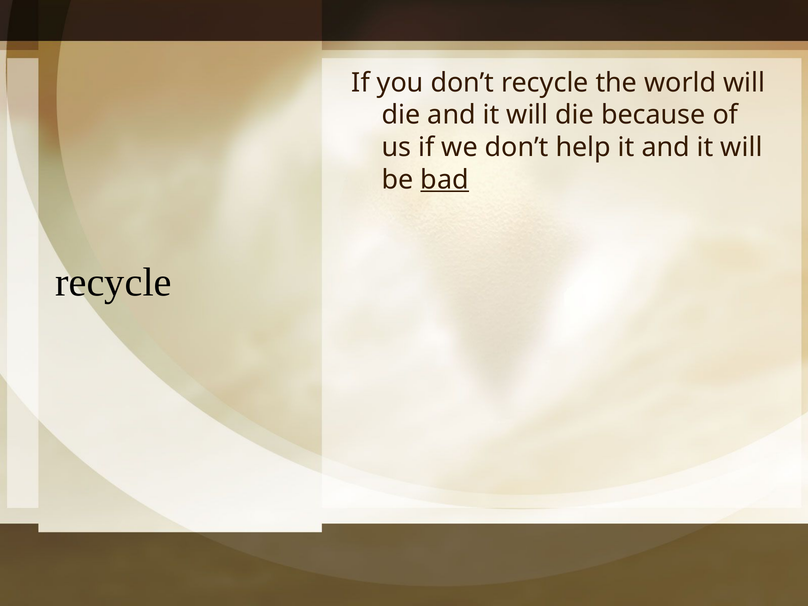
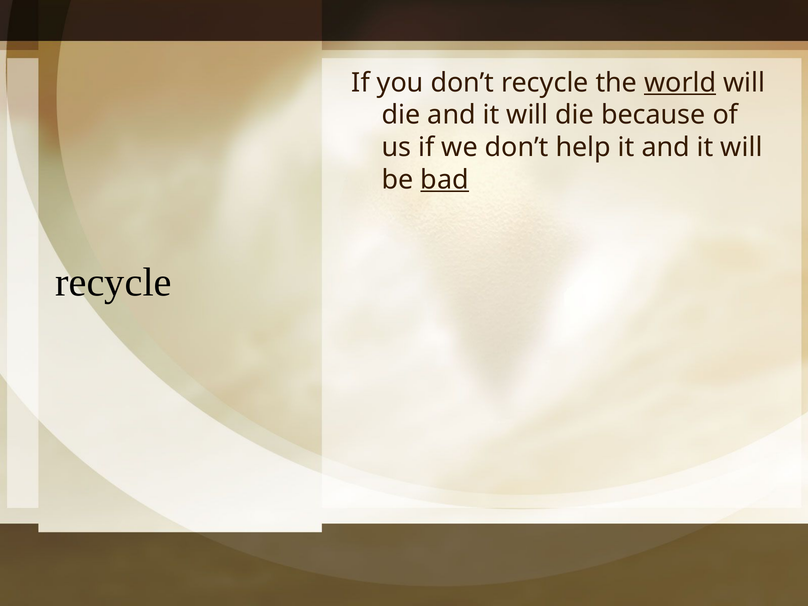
world underline: none -> present (680, 83)
